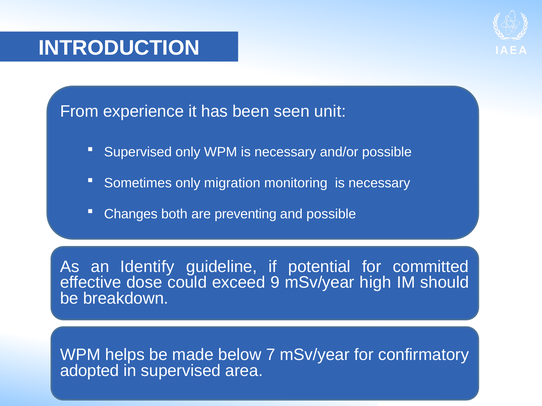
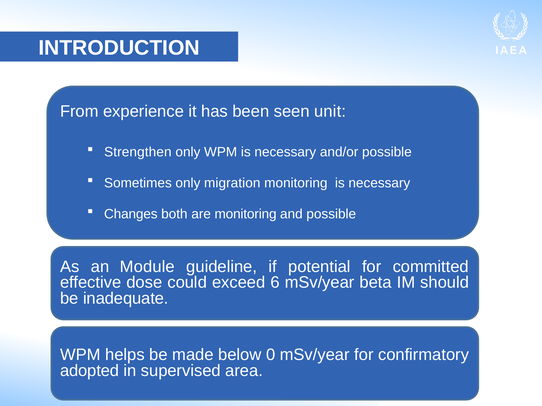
Supervised: Supervised -> Strengthen (138, 152)
are preventing: preventing -> monitoring (246, 214)
Identify: Identify -> Module (147, 267)
9: 9 -> 6 (275, 283)
high: high -> beta (376, 283)
breakdown: breakdown -> inadequate (126, 299)
7: 7 -> 0 (271, 355)
